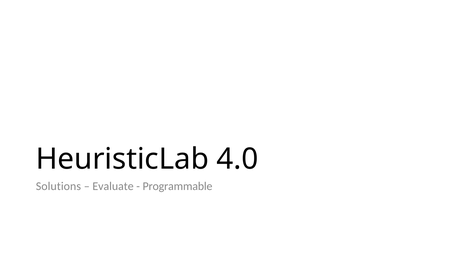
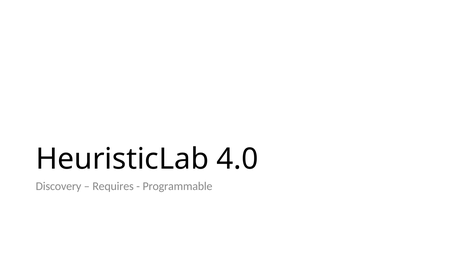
Solutions: Solutions -> Discovery (59, 186)
Evaluate: Evaluate -> Requires (113, 186)
